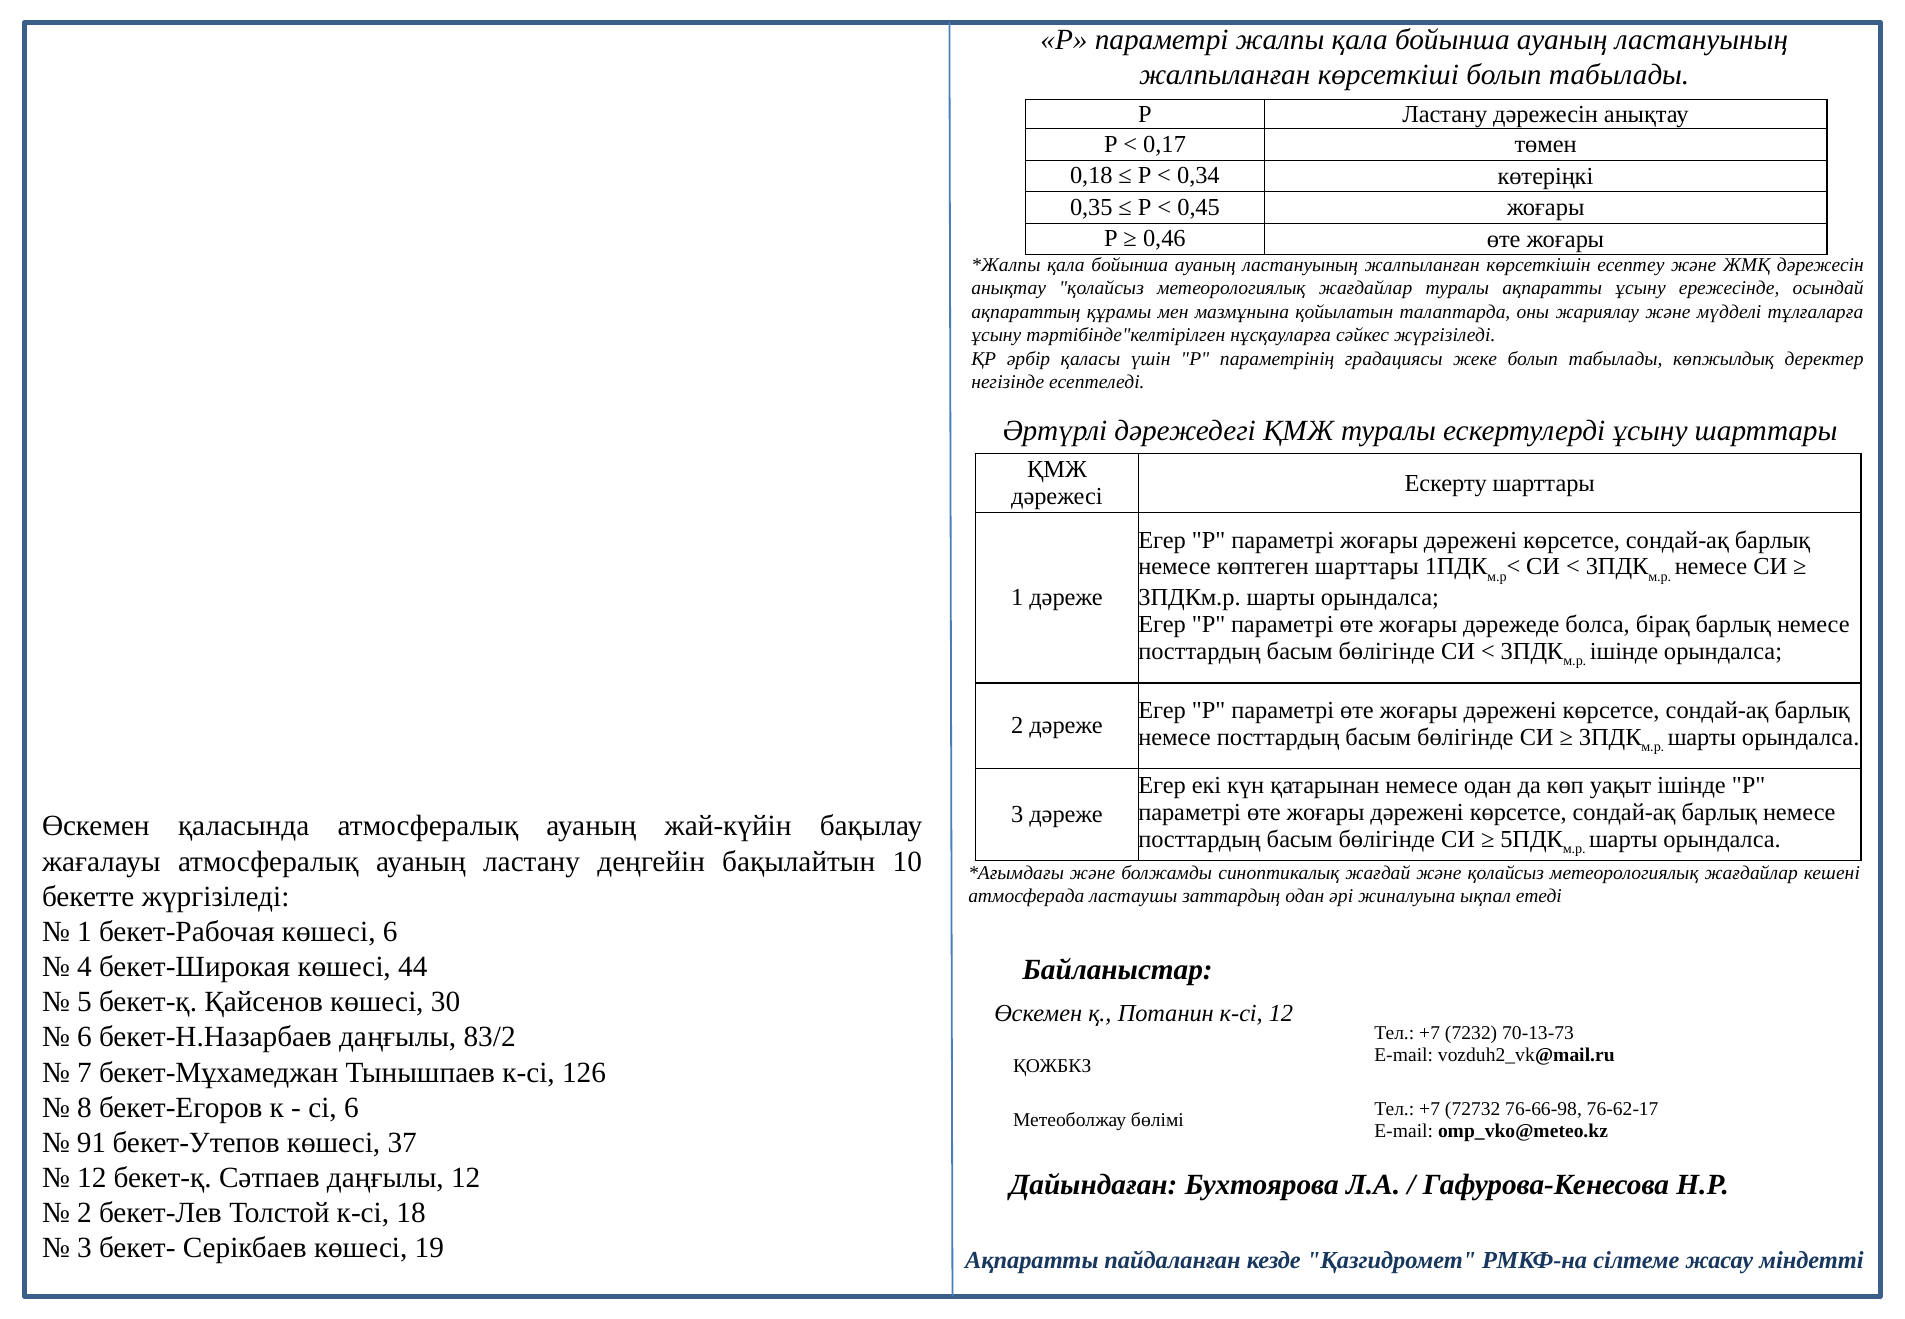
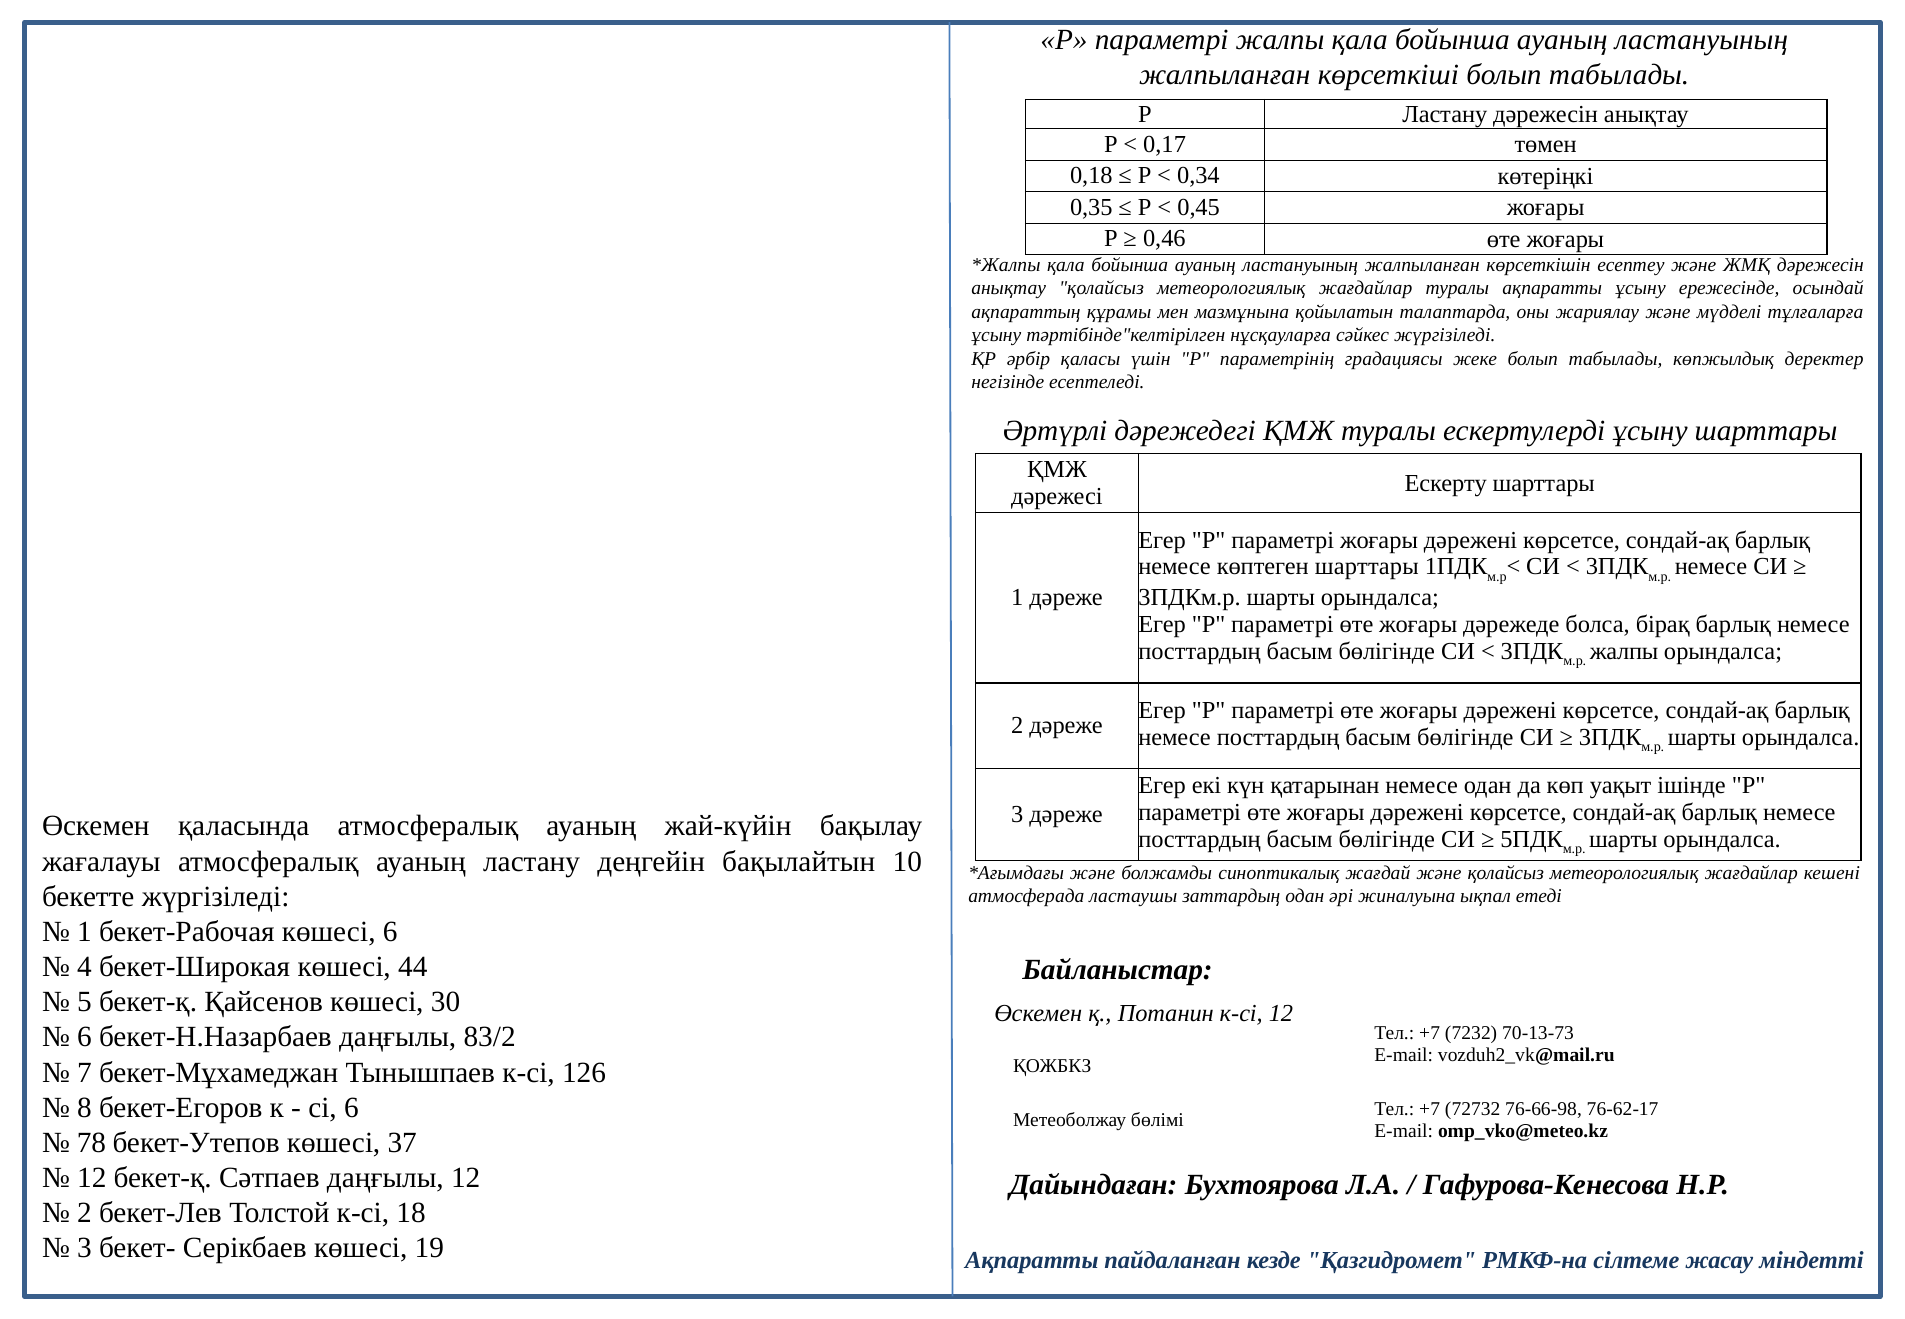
ішінде: ішінде -> жалпы (1624, 651)
91: 91 -> 78 (91, 1143)
